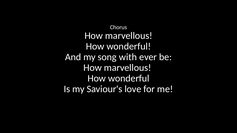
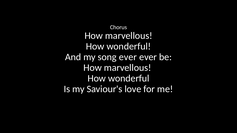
song with: with -> ever (128, 57)
